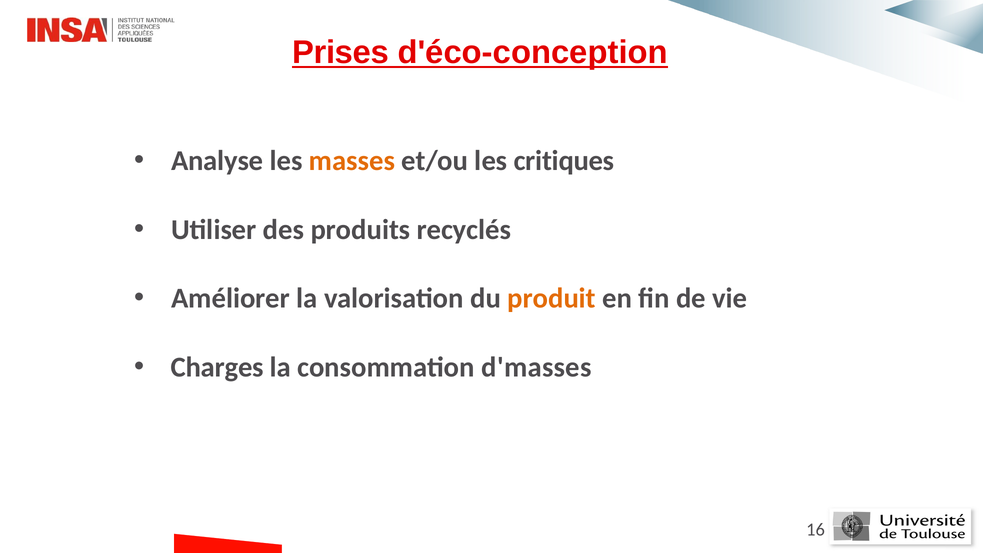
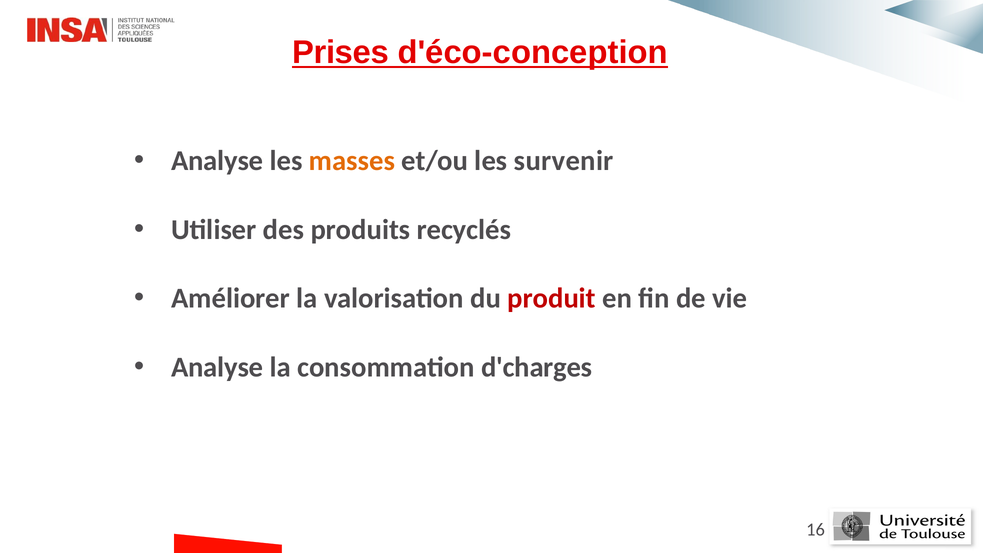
critiques: critiques -> survenir (564, 161)
produit colour: orange -> red (552, 298)
Charges: Charges -> Analyse (217, 367)
d'masses: d'masses -> d'charges (537, 367)
